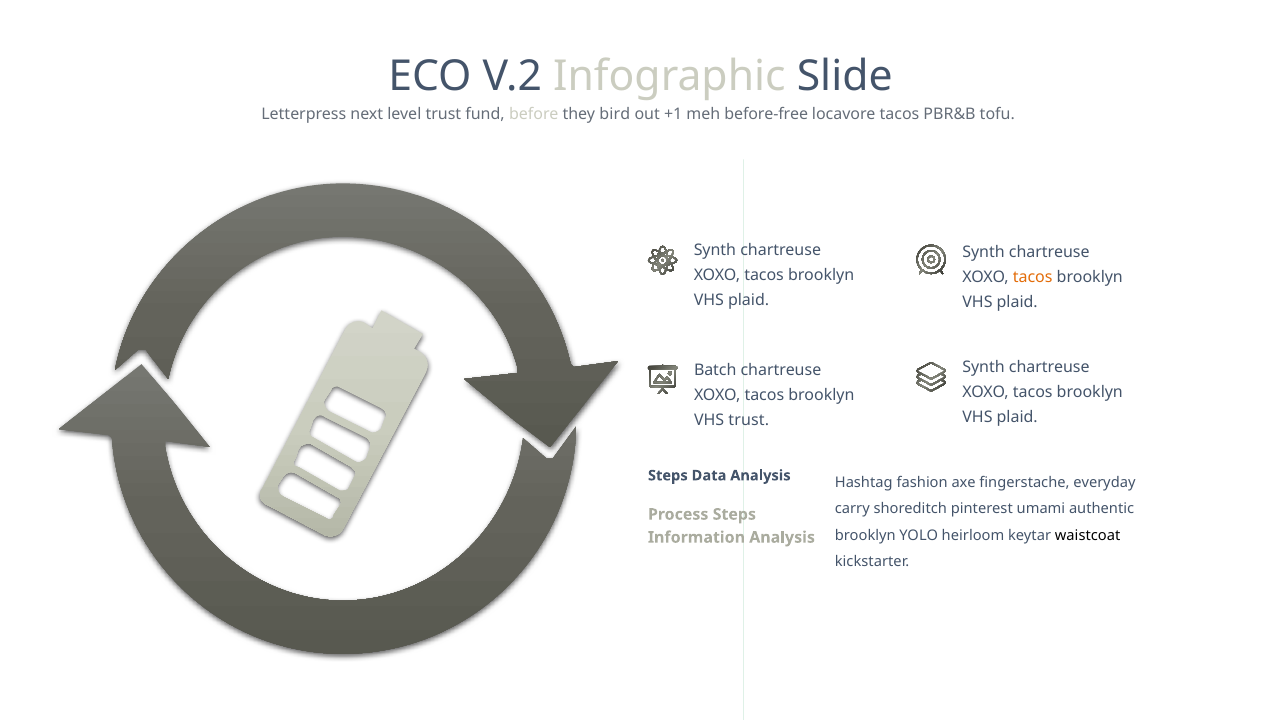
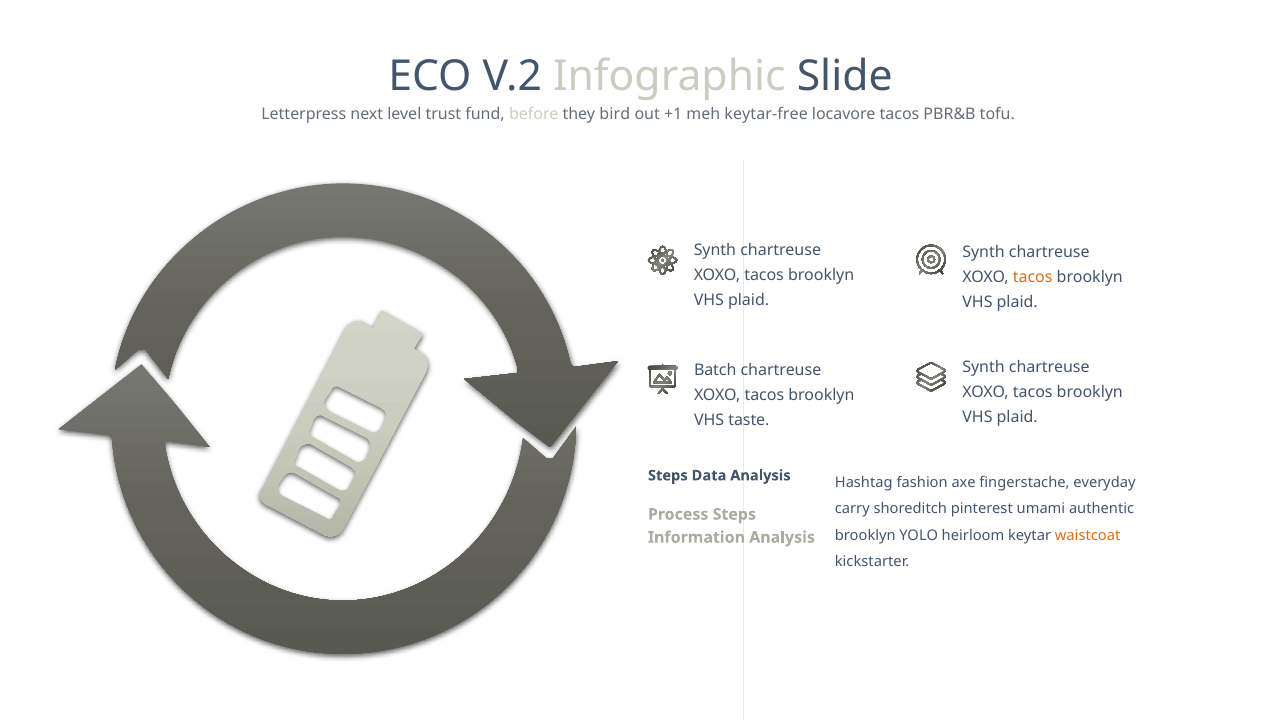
before-free: before-free -> keytar-free (766, 114)
VHS trust: trust -> taste (749, 420)
waistcoat colour: black -> orange (1088, 535)
